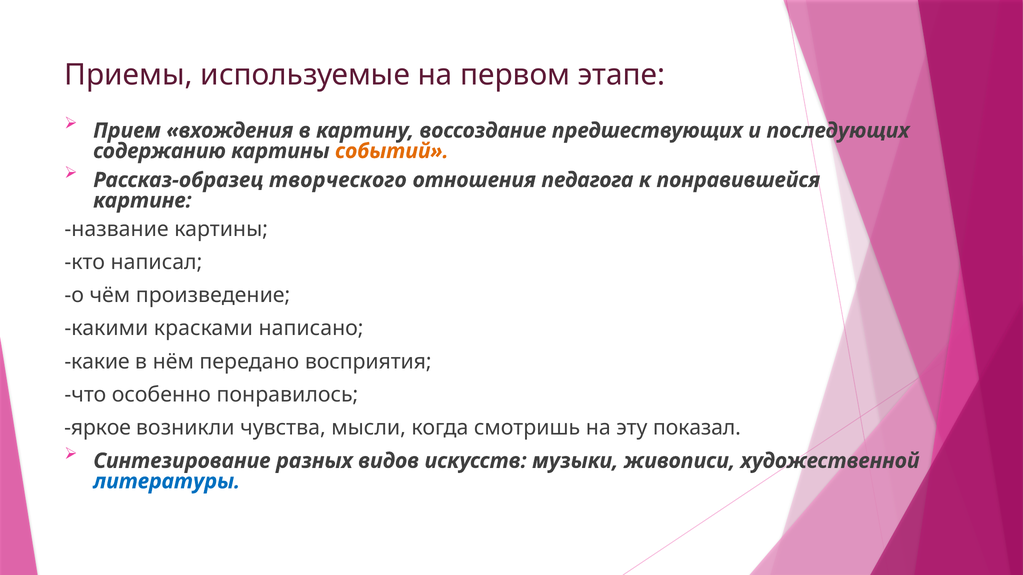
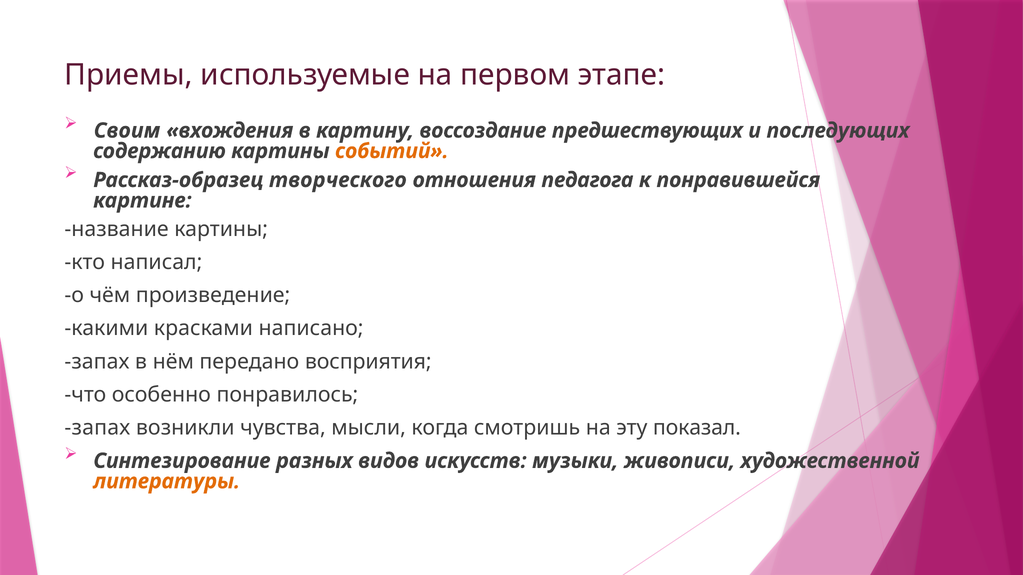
Прием: Прием -> Своим (127, 131)
какие: какие -> запах (97, 362)
яркое: яркое -> запах (97, 428)
литературы colour: blue -> orange (167, 482)
